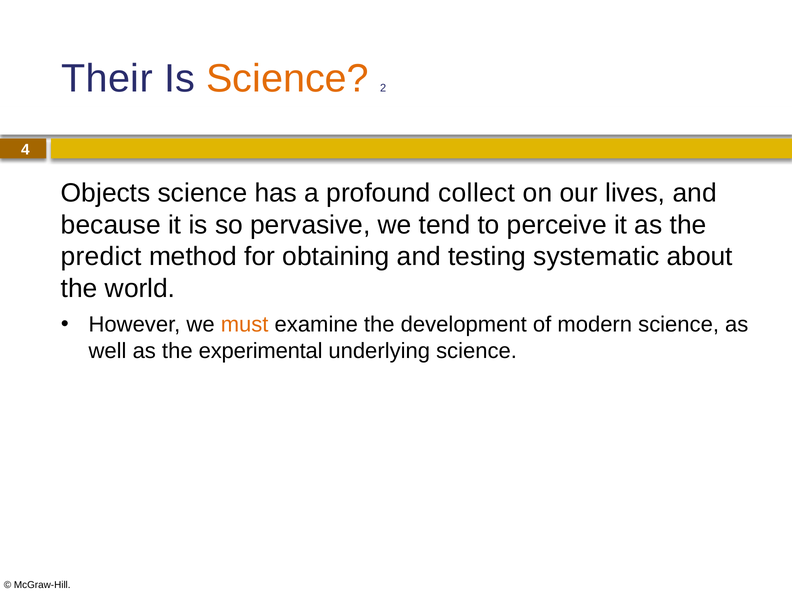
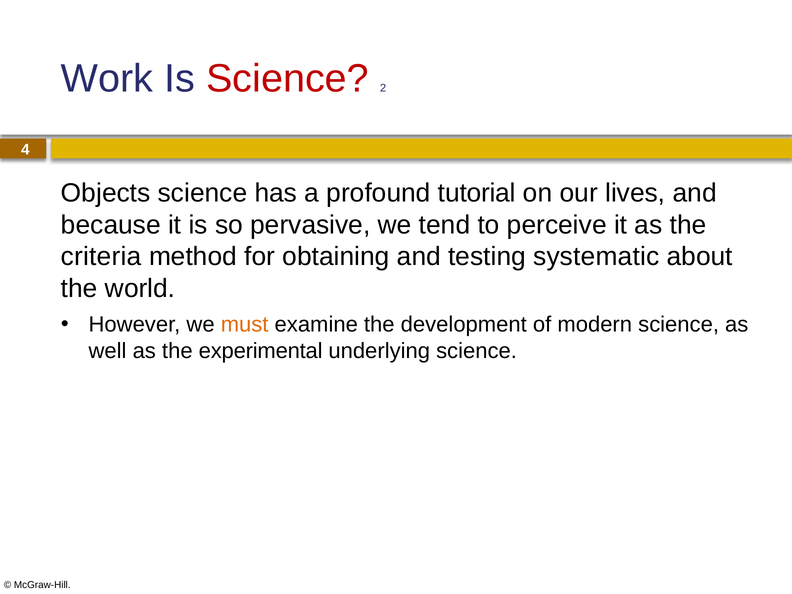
Their: Their -> Work (107, 79)
Science colour: orange -> red (287, 79)
collect: collect -> tutorial (477, 193)
predict: predict -> criteria (101, 257)
